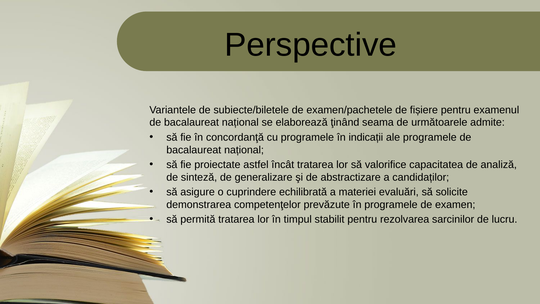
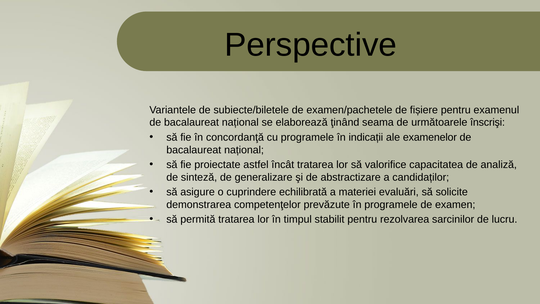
admite: admite -> înscrişi (488, 122)
ale programele: programele -> examenelor (430, 137)
